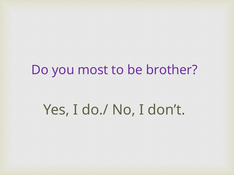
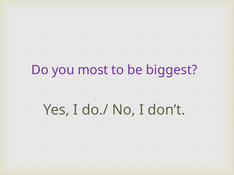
brother: brother -> biggest (172, 70)
